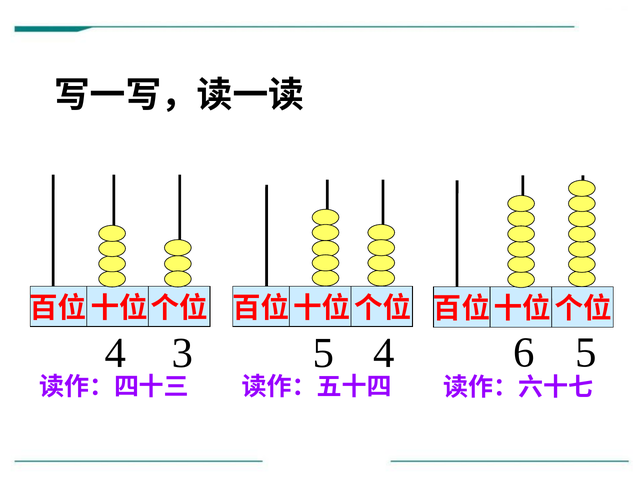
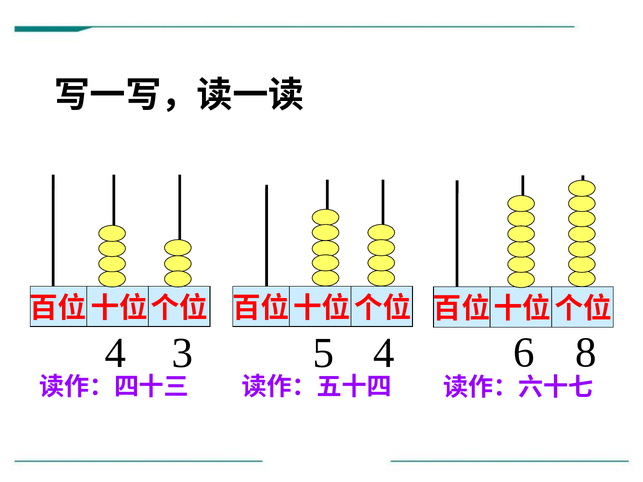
3 5: 5 -> 8 (586, 353)
